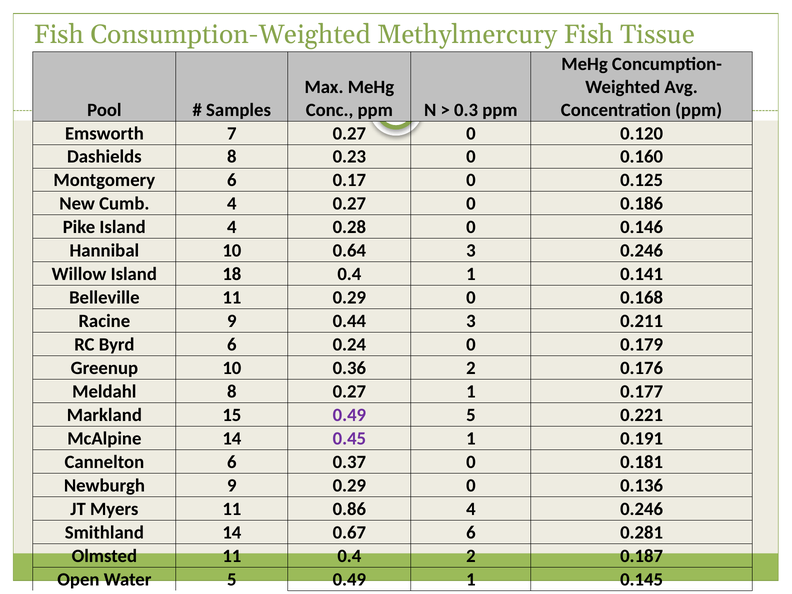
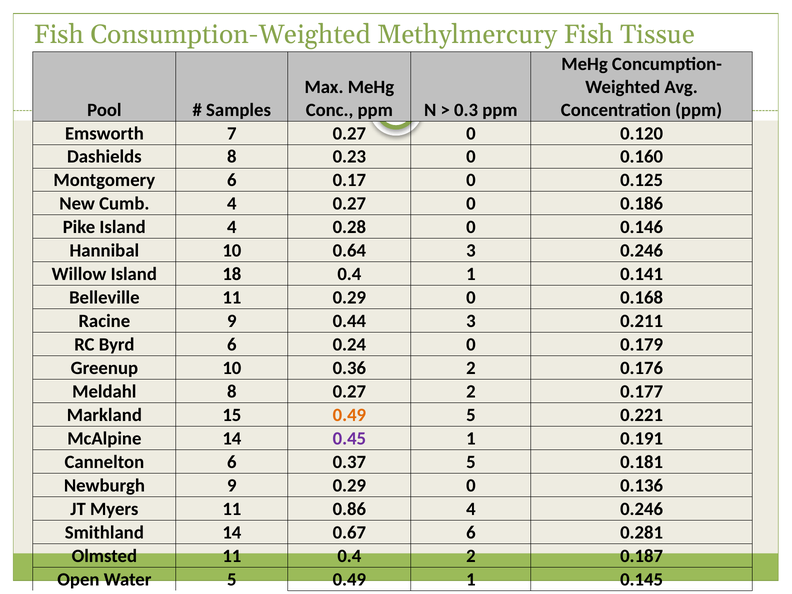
0.27 1: 1 -> 2 (471, 392)
0.49 colour: purple -> orange (349, 415)
0.37 0: 0 -> 5 (471, 462)
